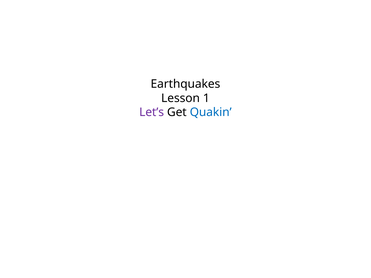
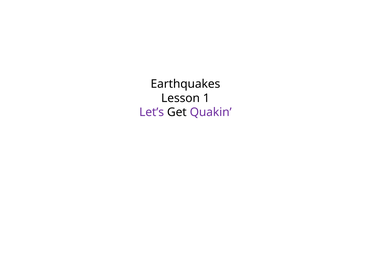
Quakin colour: blue -> purple (211, 112)
